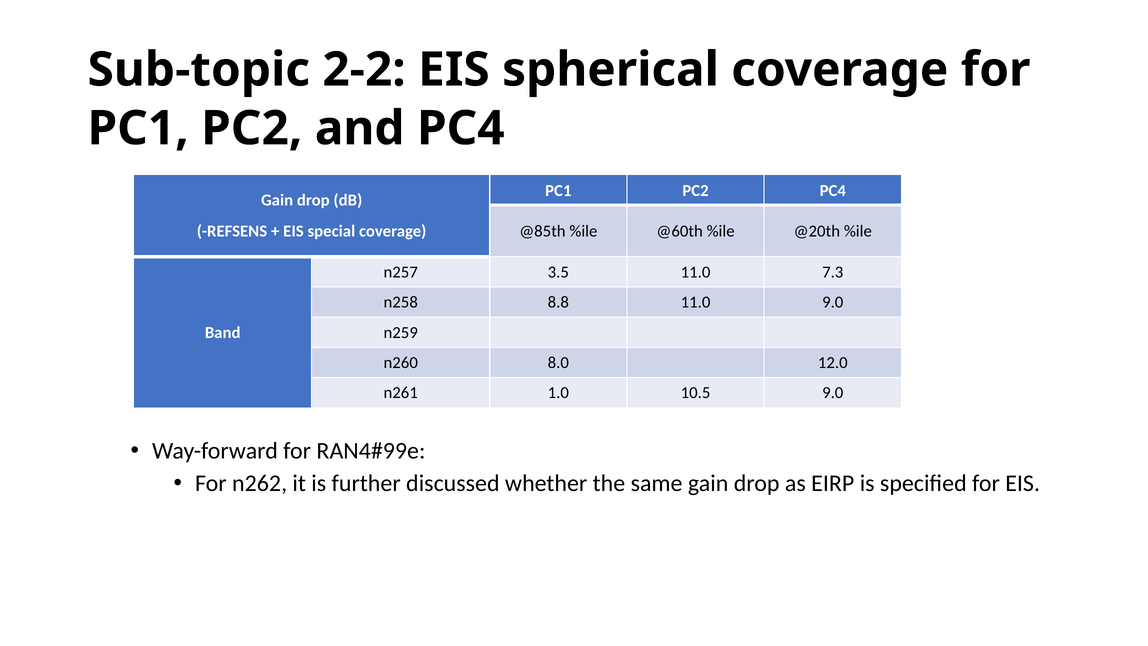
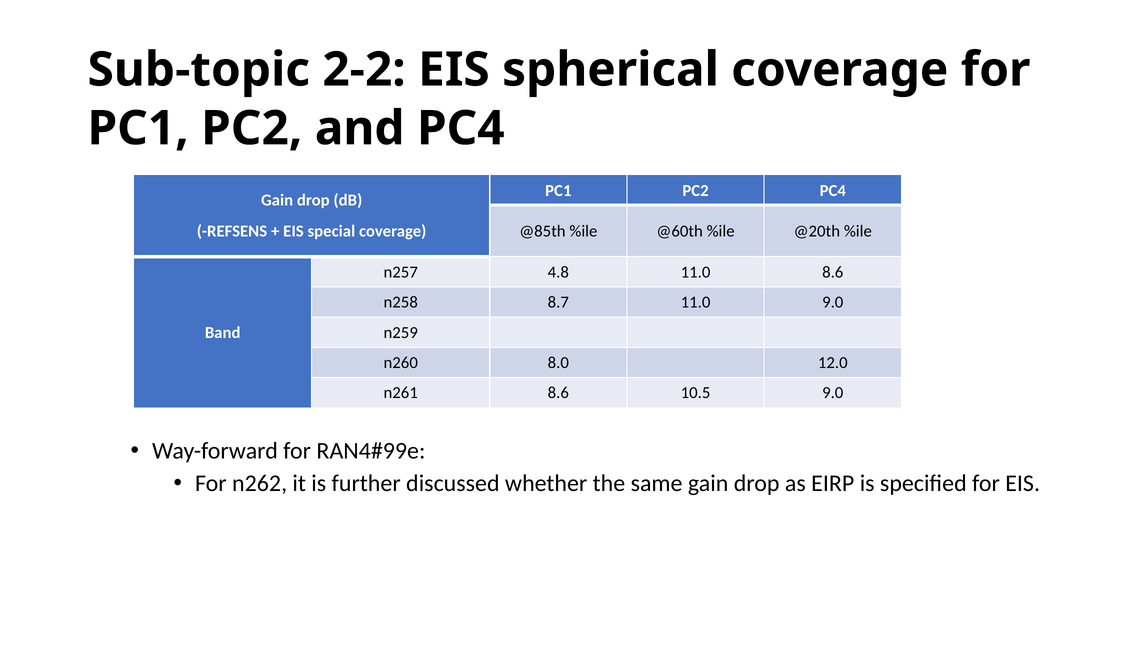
3.5: 3.5 -> 4.8 (558, 272)
11.0 7.3: 7.3 -> 8.6 (833, 272)
8.8: 8.8 -> 8.7 (558, 302)
n261 1.0: 1.0 -> 8.6 (558, 393)
